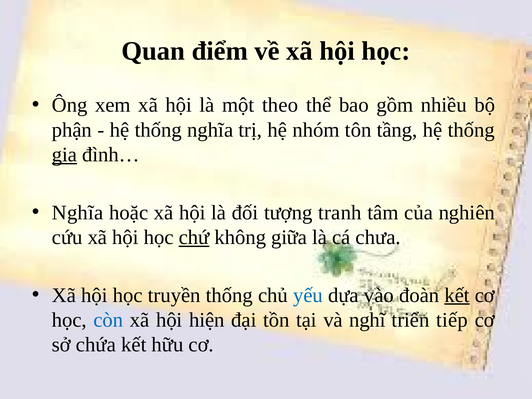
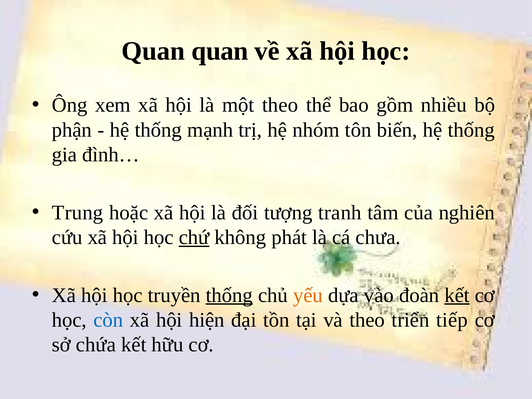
Quan điểm: điểm -> quan (220, 51)
thống nghĩa: nghĩa -> mạnh (210, 130)
tầng: tầng -> biến (397, 130)
gia underline: present -> none (64, 155)
Nghĩa: Nghĩa -> Trung (78, 213)
giữa: giữa -> phát (289, 237)
thống underline: none -> present (229, 295)
yếu colour: blue -> orange (308, 295)
và nghĩ: nghĩ -> theo (367, 320)
